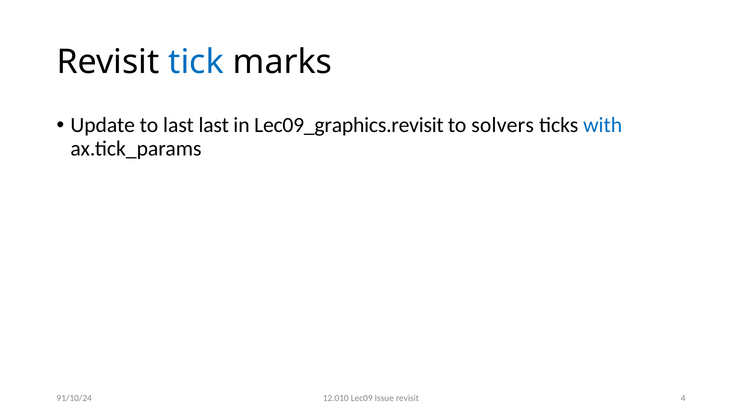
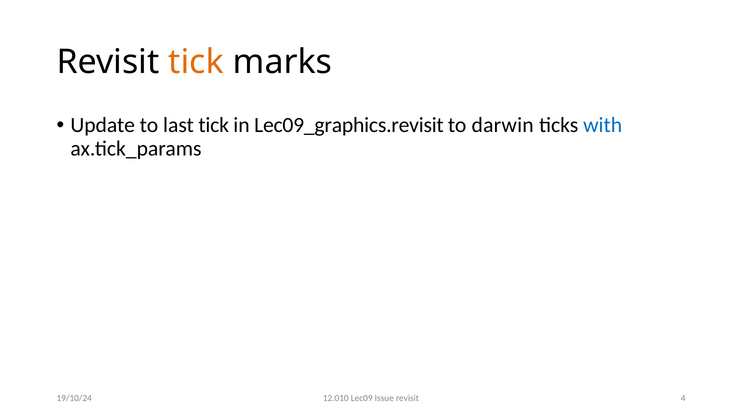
tick colour: blue -> orange (196, 62)
last last: last -> tick (214, 125)
solvers: solvers -> darwin (503, 125)
91/10/24: 91/10/24 -> 19/10/24 (74, 399)
